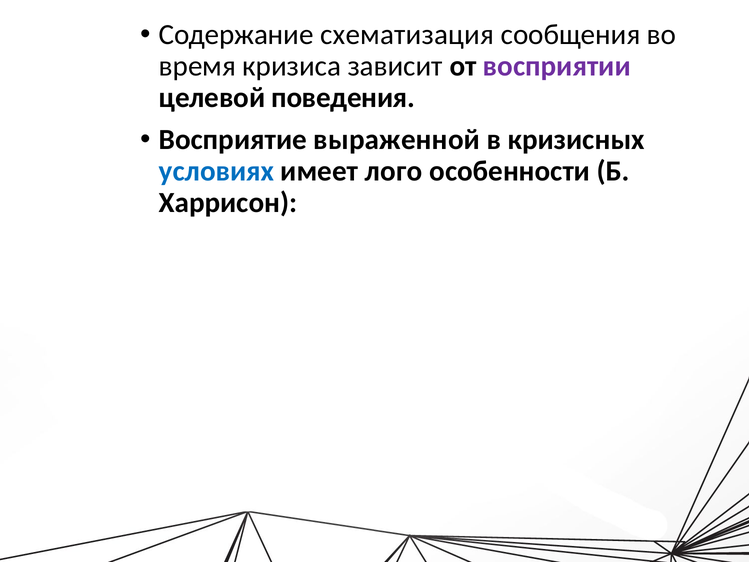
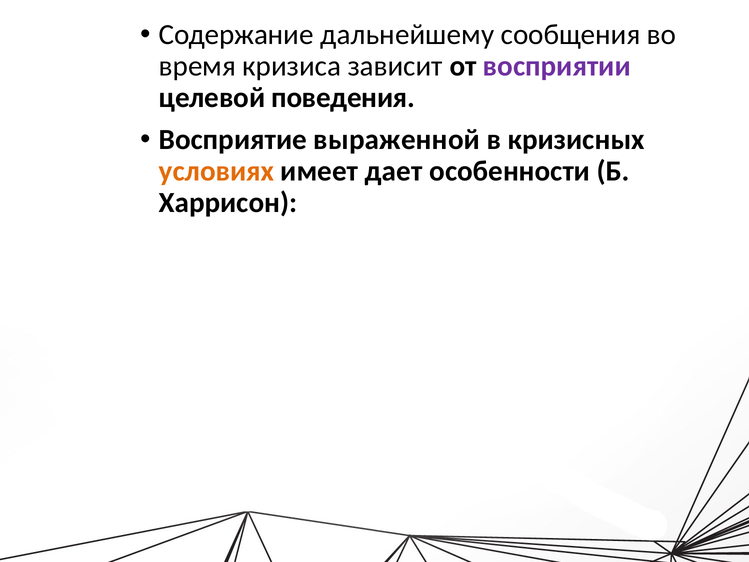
схематизация: схематизация -> дальнейшему (407, 35)
условиях colour: blue -> orange (216, 171)
лого: лого -> дает (394, 171)
